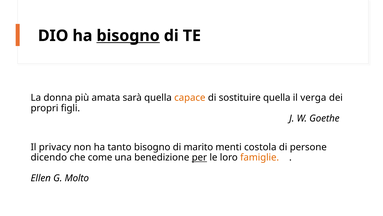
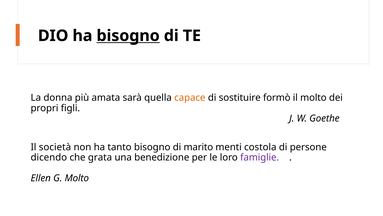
sostituire quella: quella -> formò (277, 97)
il verga: verga -> molto (313, 97)
privacy: privacy -> società (55, 147)
come: come -> grata (100, 157)
per underline: present -> none (199, 157)
famiglie colour: orange -> purple (260, 157)
